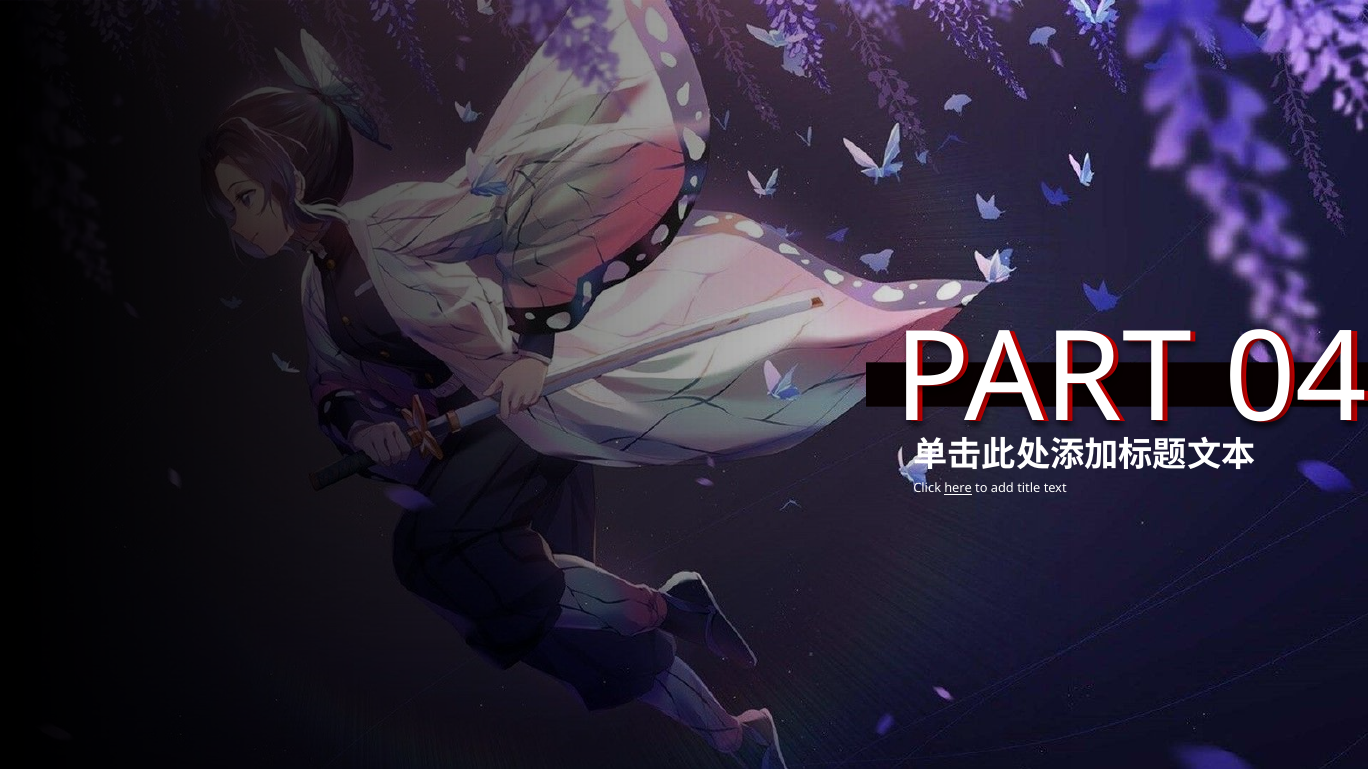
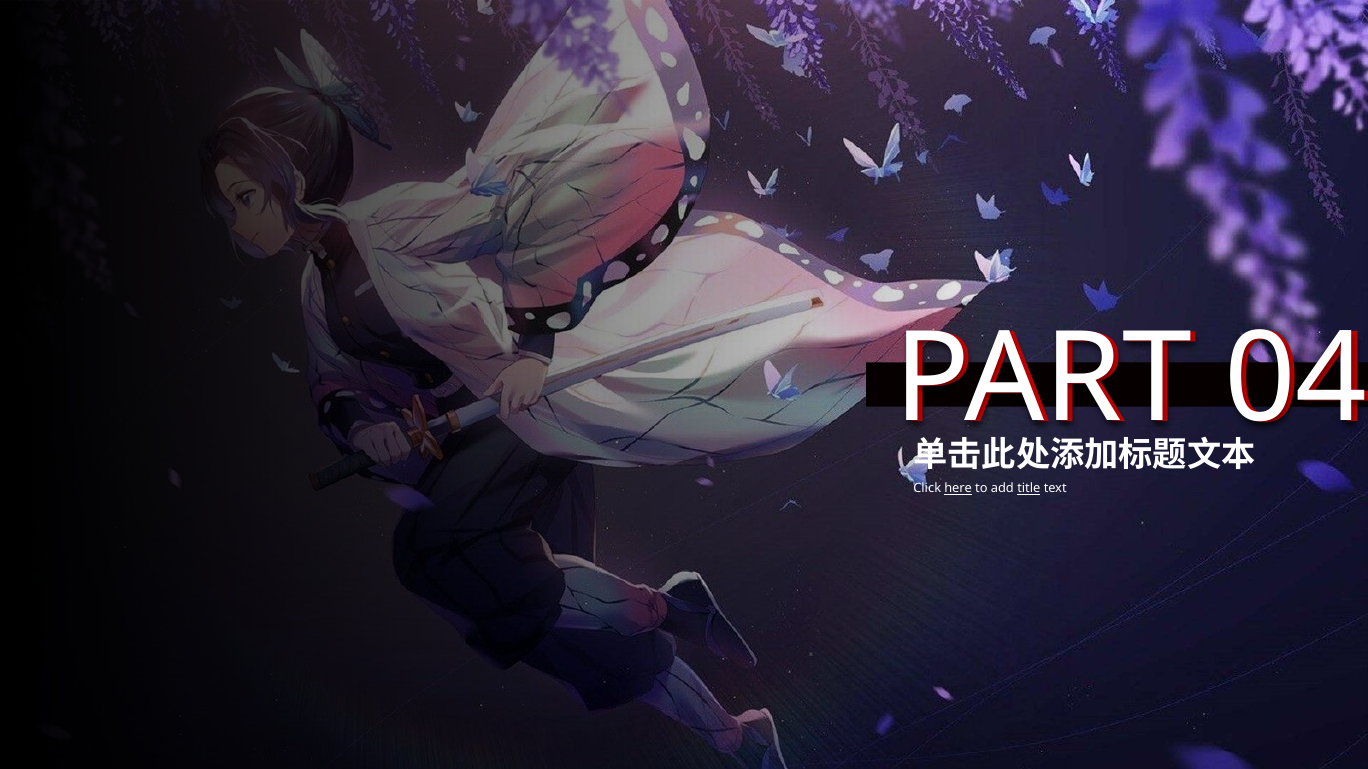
title underline: none -> present (1029, 489)
